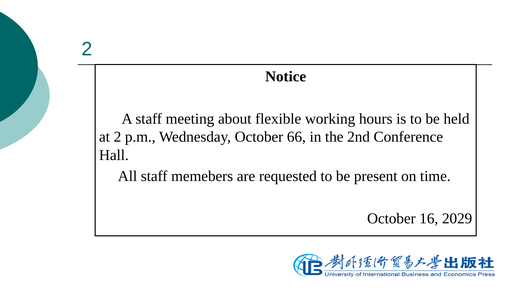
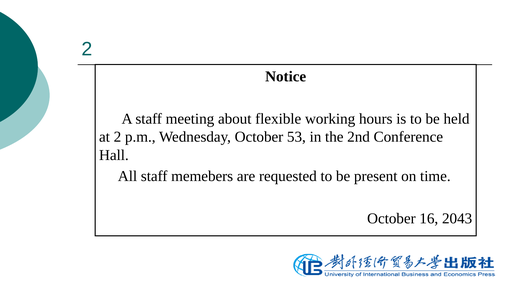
66: 66 -> 53 (296, 137)
2029: 2029 -> 2043 (457, 219)
